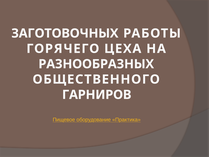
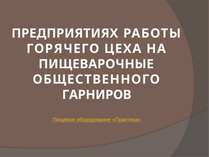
ЗАГОТОВОЧНЫХ: ЗАГОТОВОЧНЫХ -> ПРЕДПРИЯТИЯХ (65, 33)
РАЗНООБРАЗНЫХ: РАЗНООБРАЗНЫХ -> ПИЩЕВАРОЧНЫЕ (96, 64)
